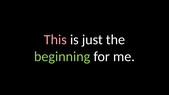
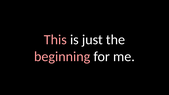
beginning colour: light green -> pink (62, 57)
